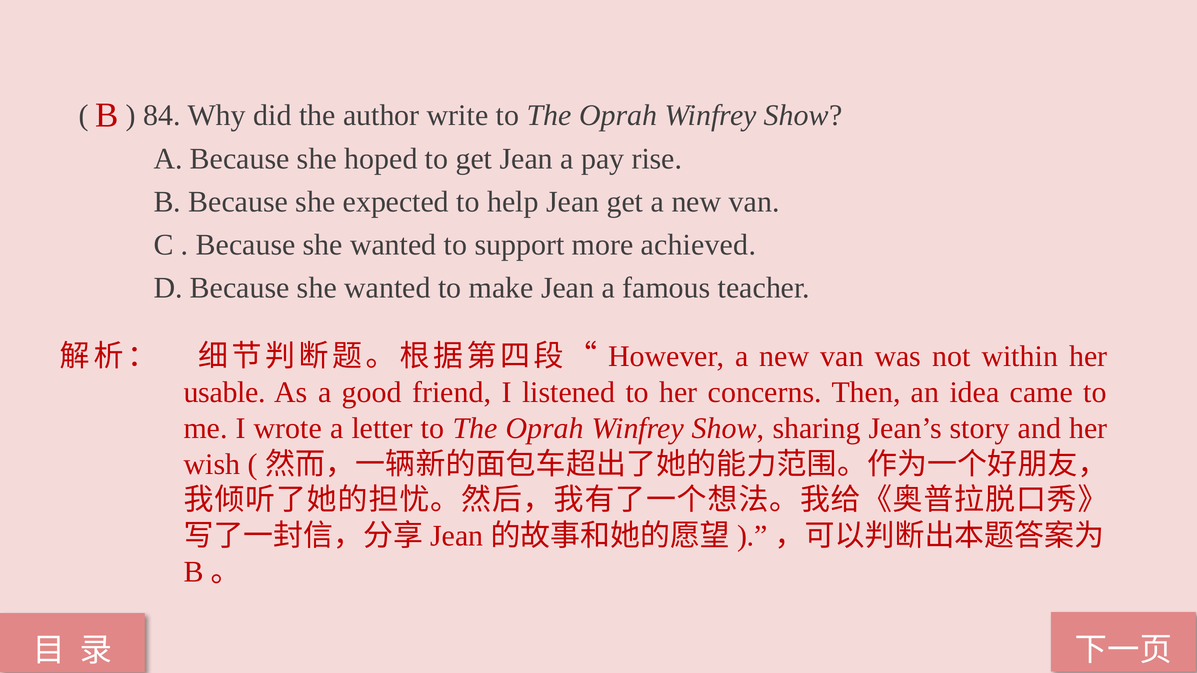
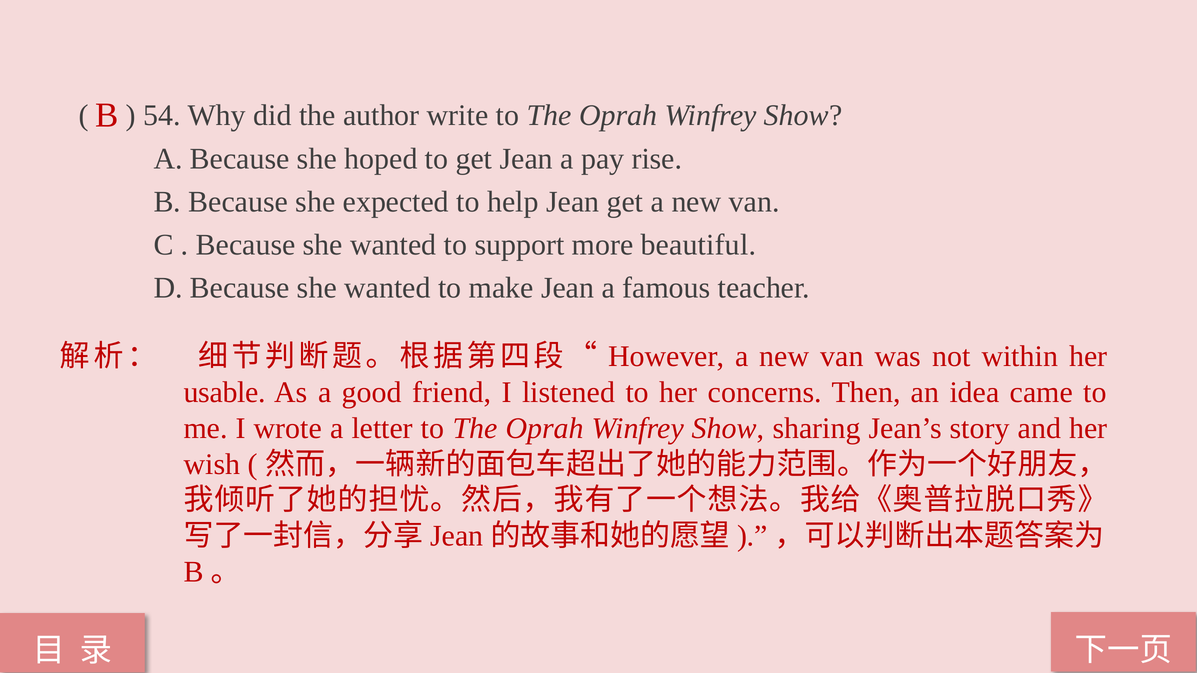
84: 84 -> 54 (162, 116)
achieved: achieved -> beautiful (698, 245)
